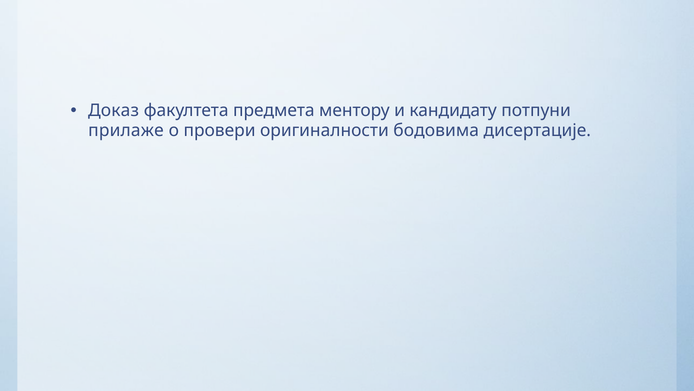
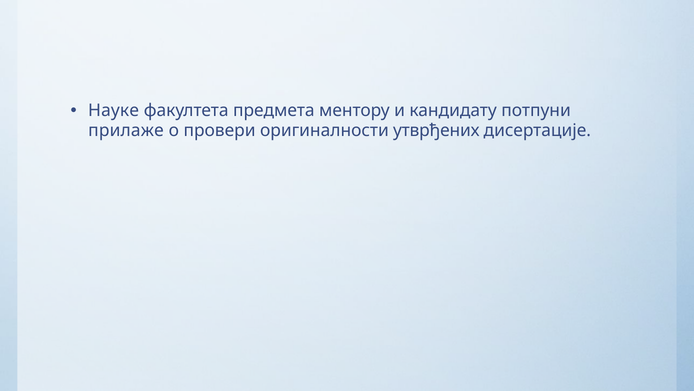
Доказ: Доказ -> Науке (114, 110)
бодовима: бодовима -> утврђених (436, 130)
